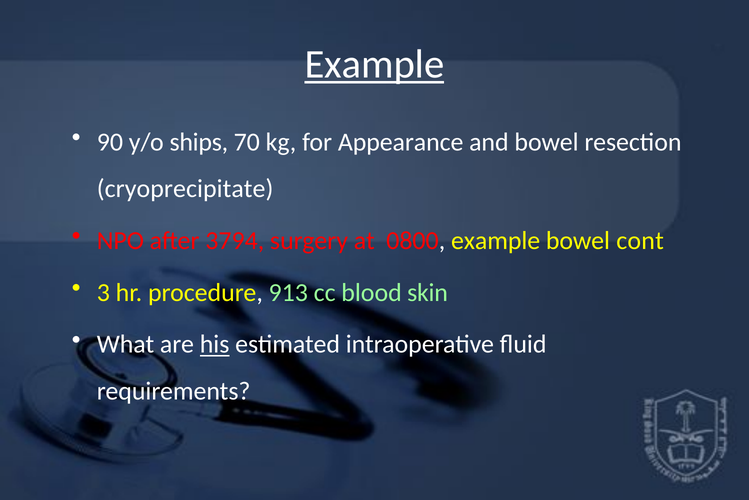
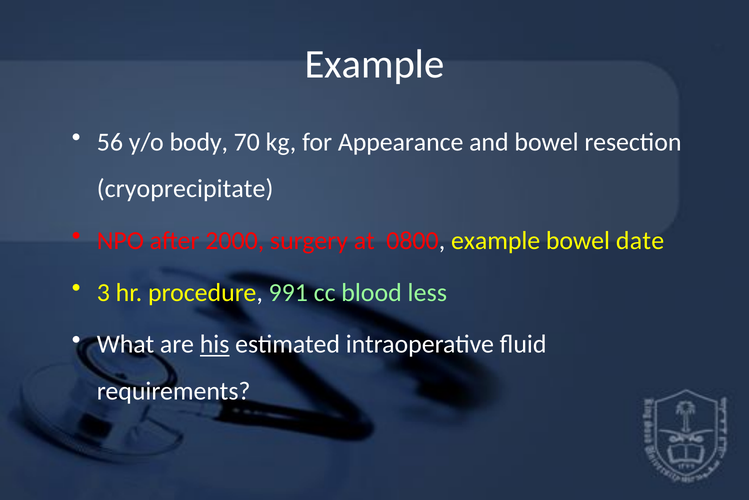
Example underline: present -> none (374, 64)
90: 90 -> 56 (110, 142)
ships: ships -> body (199, 142)
3794: 3794 -> 2000 (235, 240)
cont: cont -> date (640, 240)
913: 913 -> 991 (288, 292)
skin: skin -> less (427, 292)
